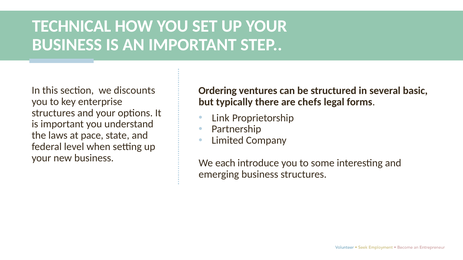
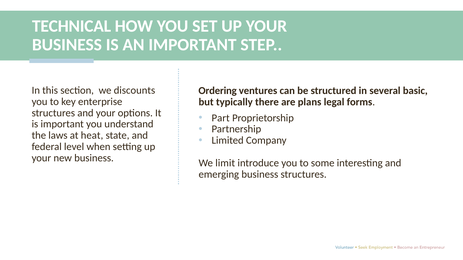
chefs: chefs -> plans (310, 102)
Link: Link -> Part (221, 118)
pace: pace -> heat (92, 136)
each: each -> limit (225, 163)
